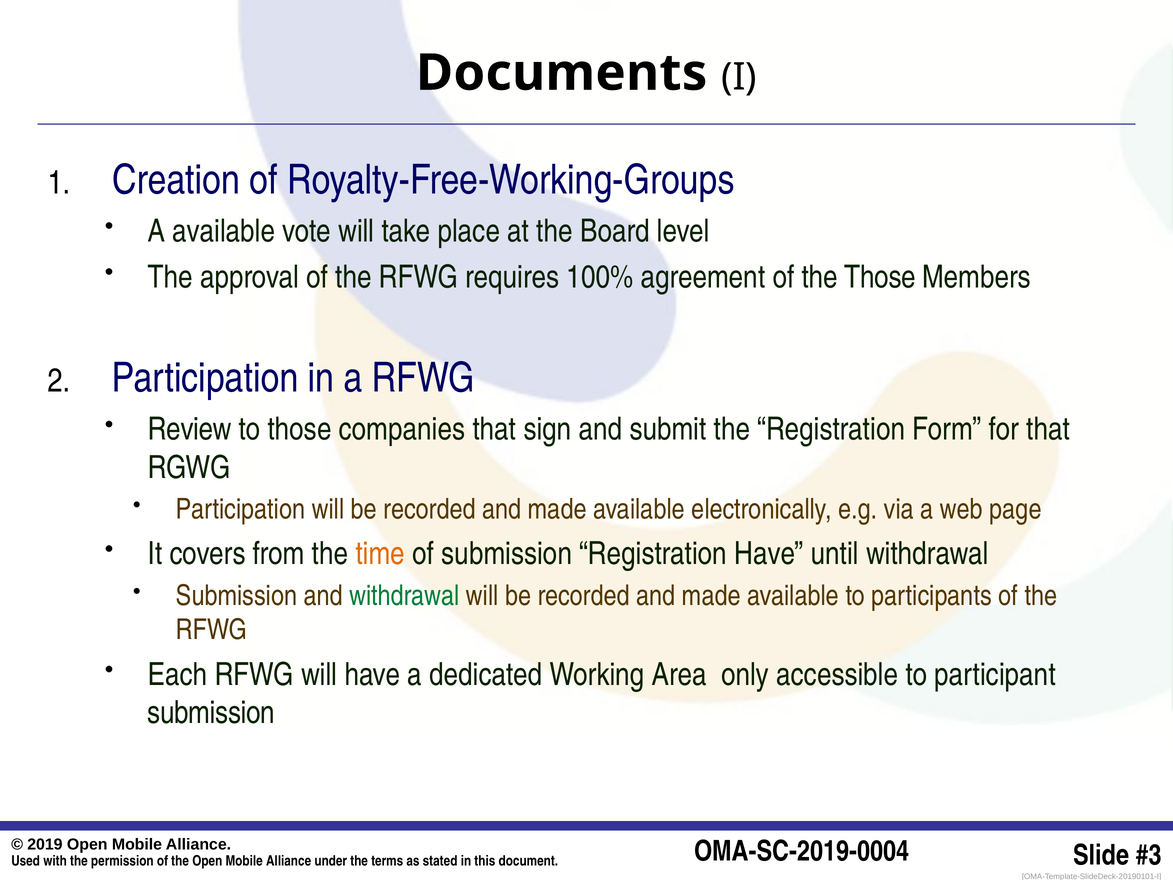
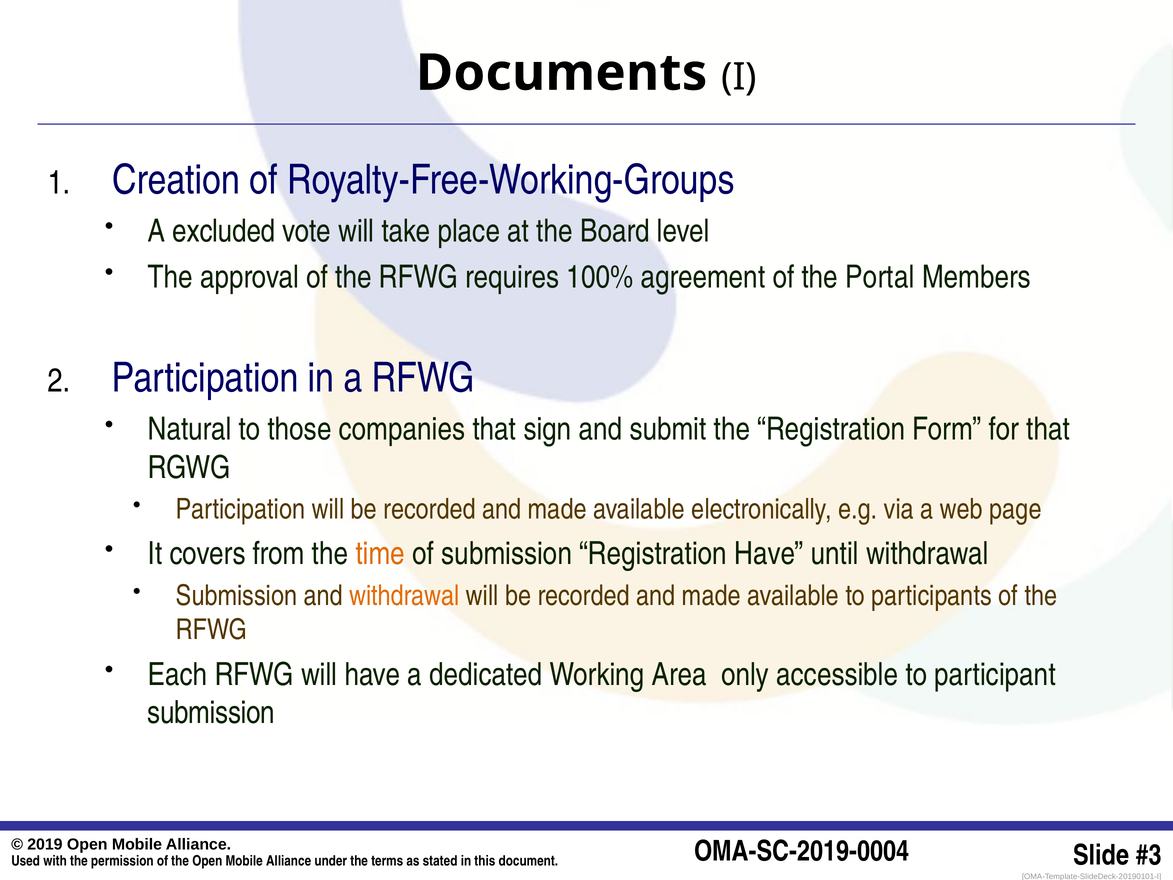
A available: available -> excluded (224, 231)
the Those: Those -> Portal (880, 277)
Review: Review -> Natural (190, 429)
withdrawal colour: green -> orange (404, 596)
